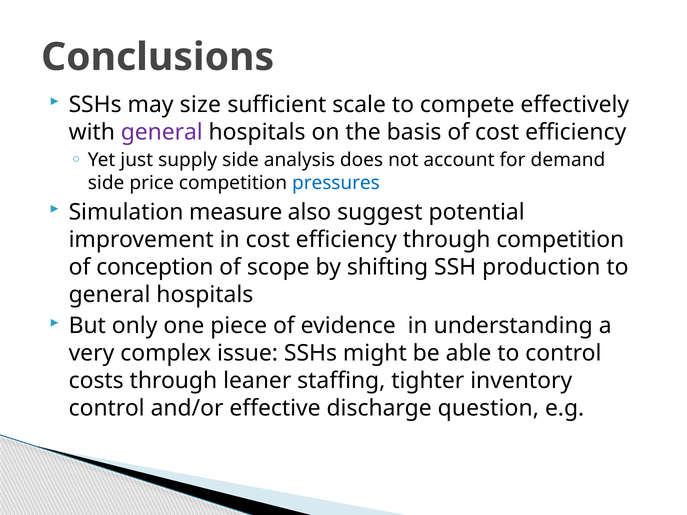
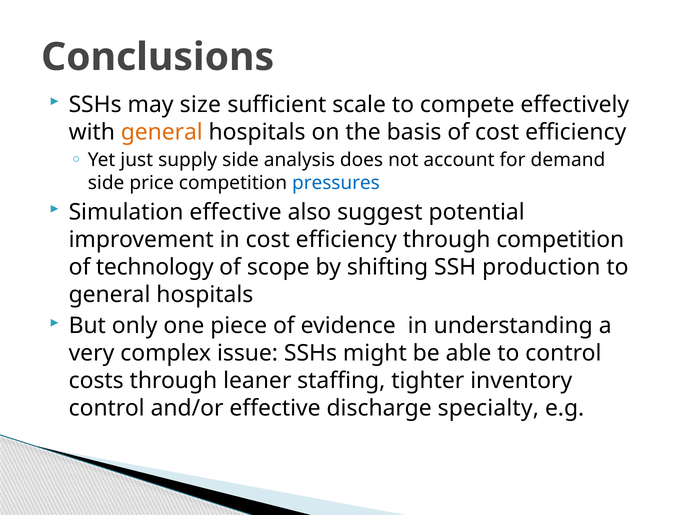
general colour: purple -> orange (162, 132)
Simulation measure: measure -> effective (236, 212)
conception: conception -> technology (155, 267)
question: question -> specialty (488, 409)
